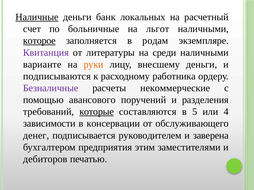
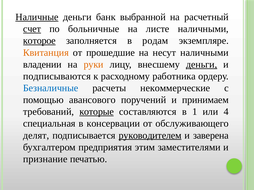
локальных: локальных -> выбранной (143, 17)
счет underline: none -> present (32, 29)
льгот: льгот -> листе (158, 29)
Квитанция colour: purple -> orange (46, 53)
литературы: литературы -> прошедшие (111, 53)
среди: среди -> несут (164, 53)
варианте: варианте -> владении (42, 65)
деньги underline: none -> present (202, 65)
Безналичные colour: purple -> blue (51, 88)
разделения: разделения -> принимаем (205, 100)
5: 5 -> 1 (195, 112)
зависимости: зависимости -> специальная (49, 124)
денег: денег -> делят (36, 136)
руководителем underline: none -> present (150, 136)
дебиторов: дебиторов -> признание (45, 159)
